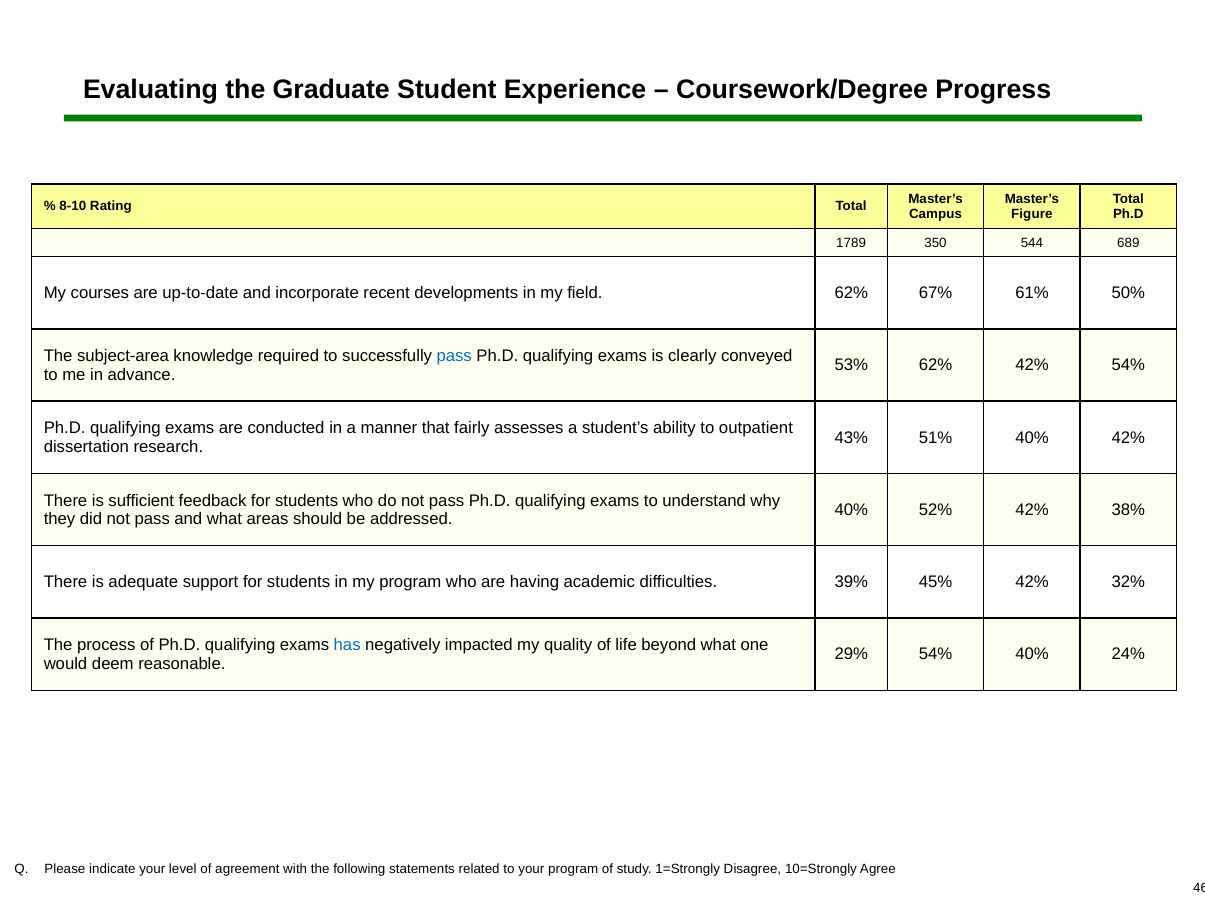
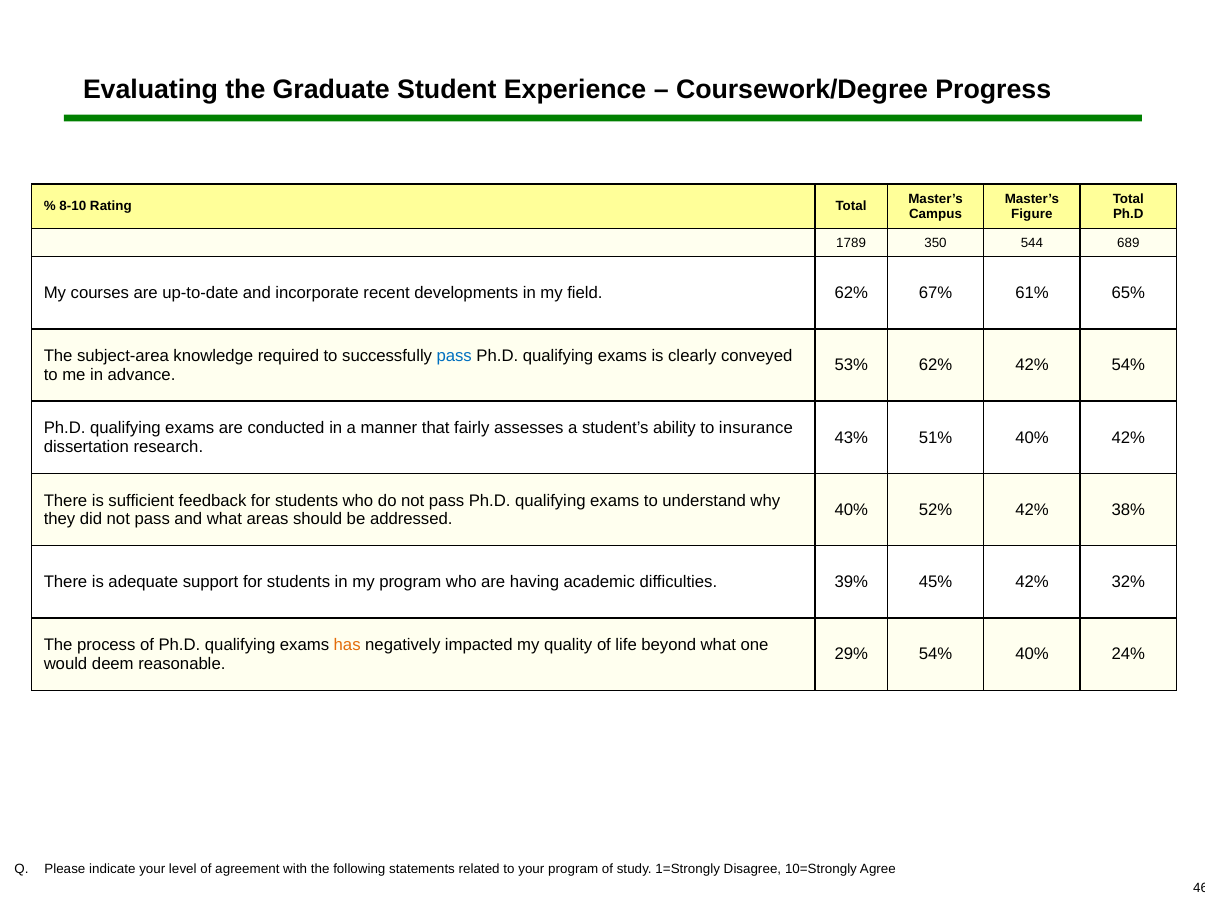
50%: 50% -> 65% (1128, 293)
outpatient: outpatient -> insurance (756, 428)
has colour: blue -> orange (347, 645)
